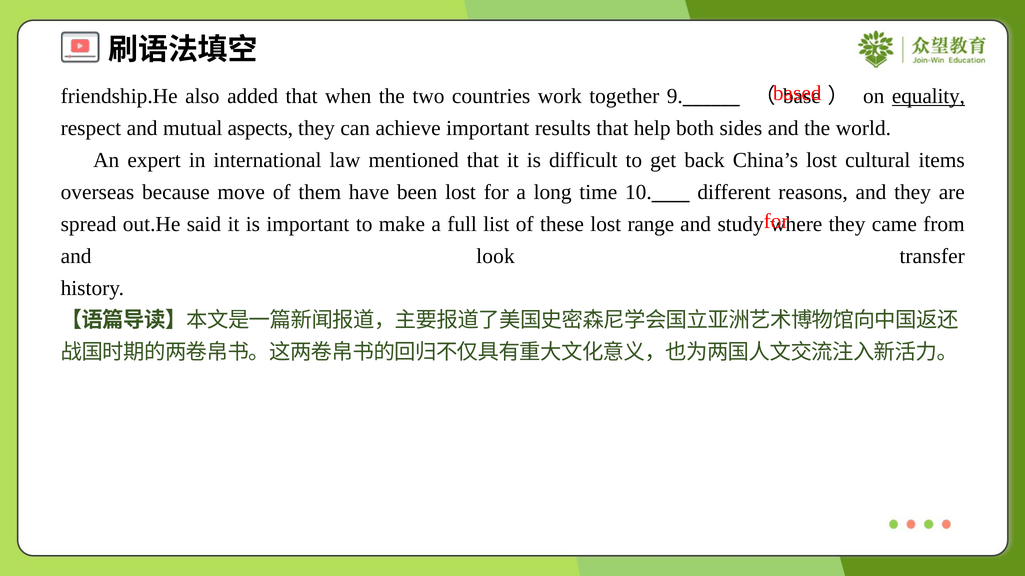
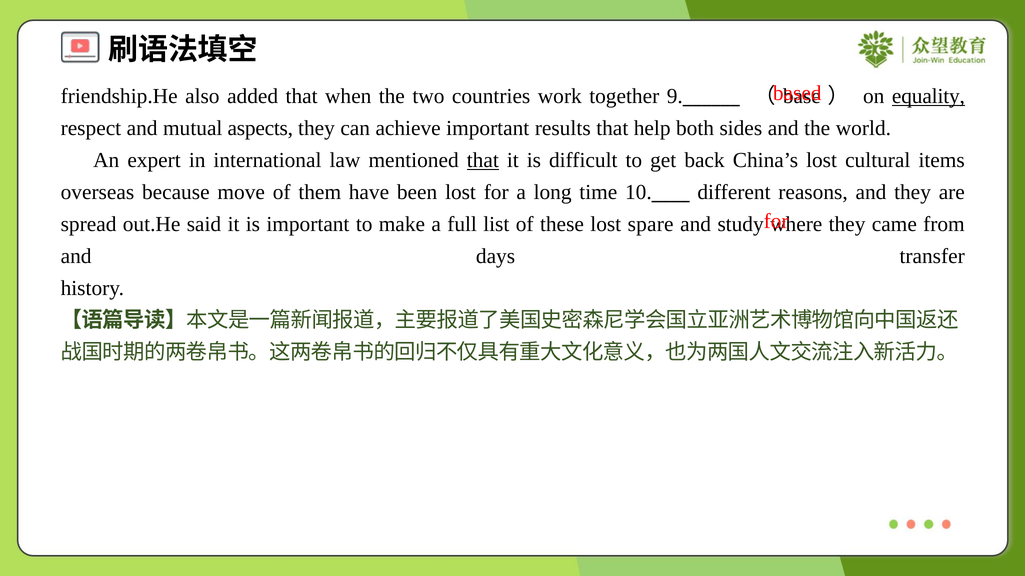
that underline: none -> present (483, 160)
range: range -> spare (651, 224)
look: look -> days (496, 256)
